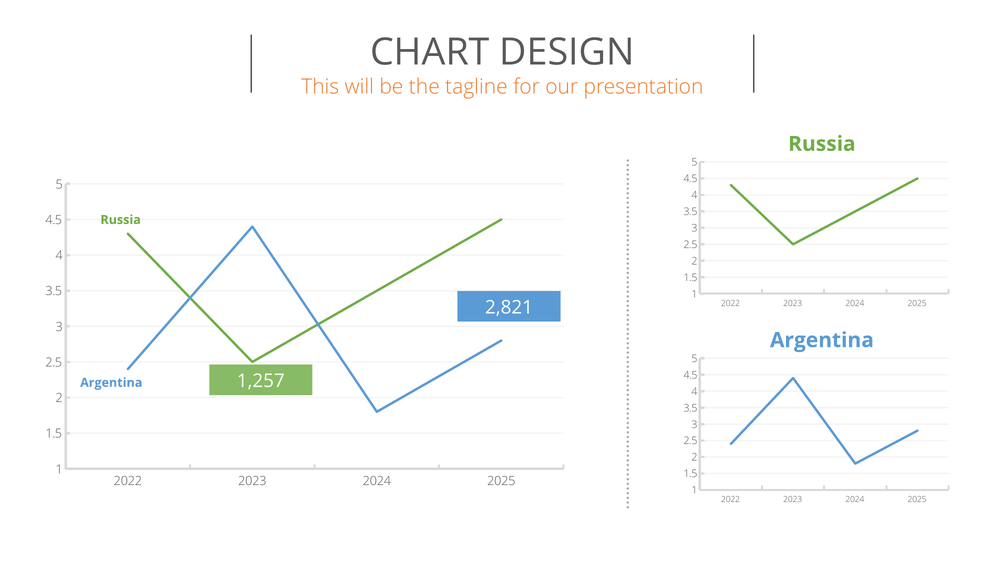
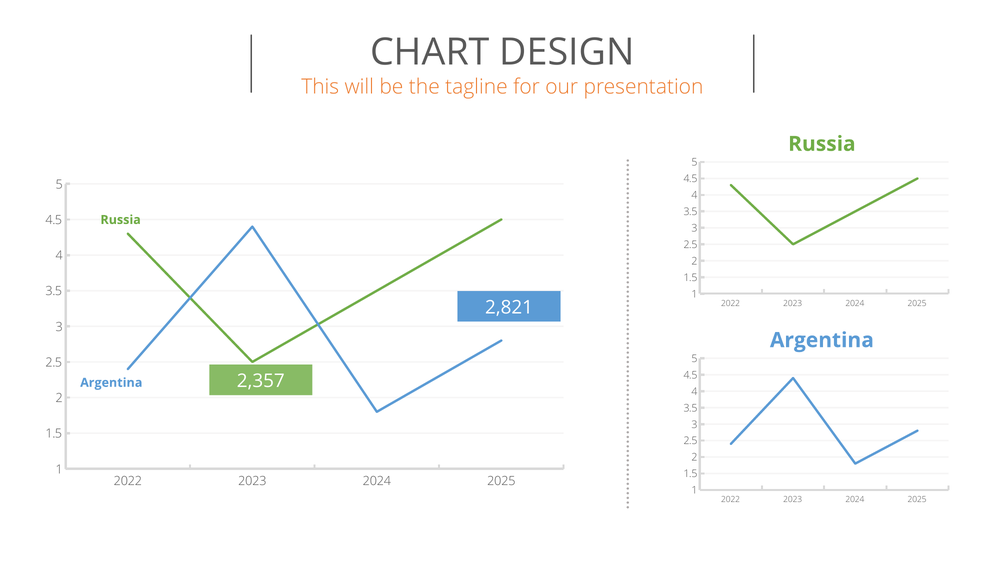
1,257: 1,257 -> 2,357 (261, 381)
